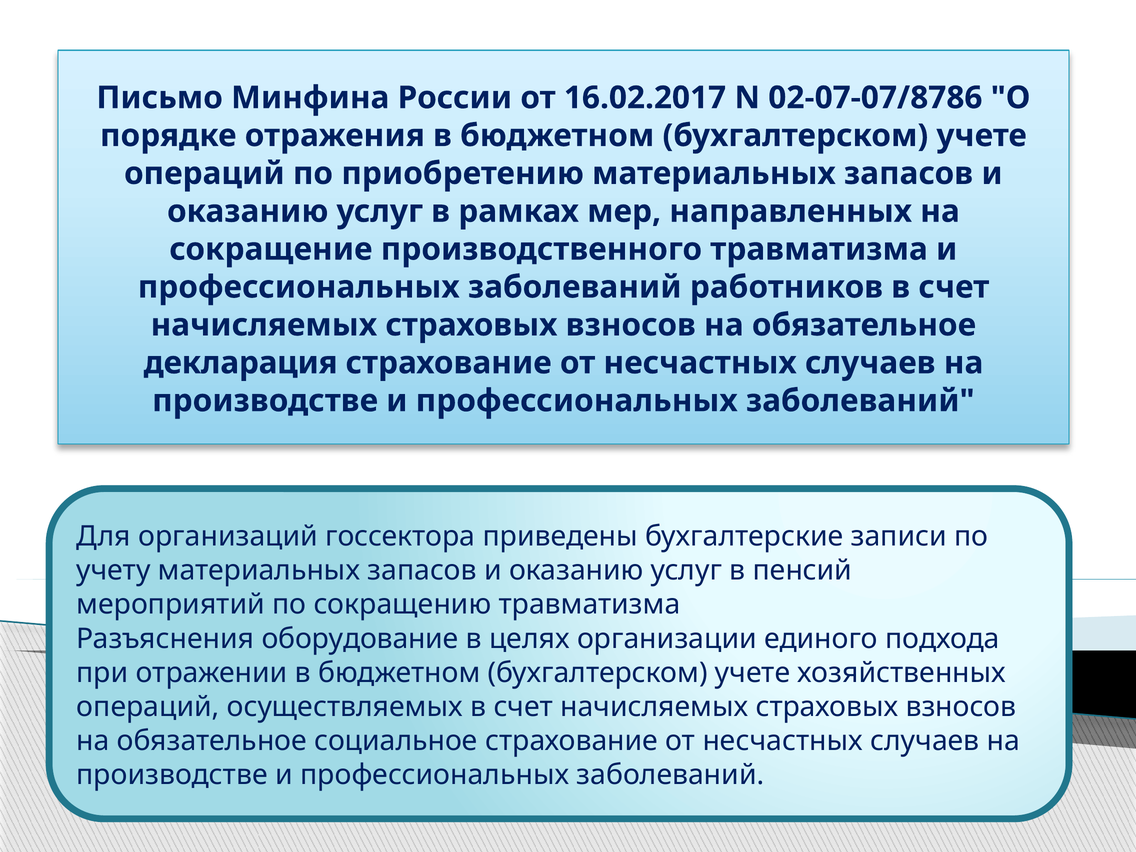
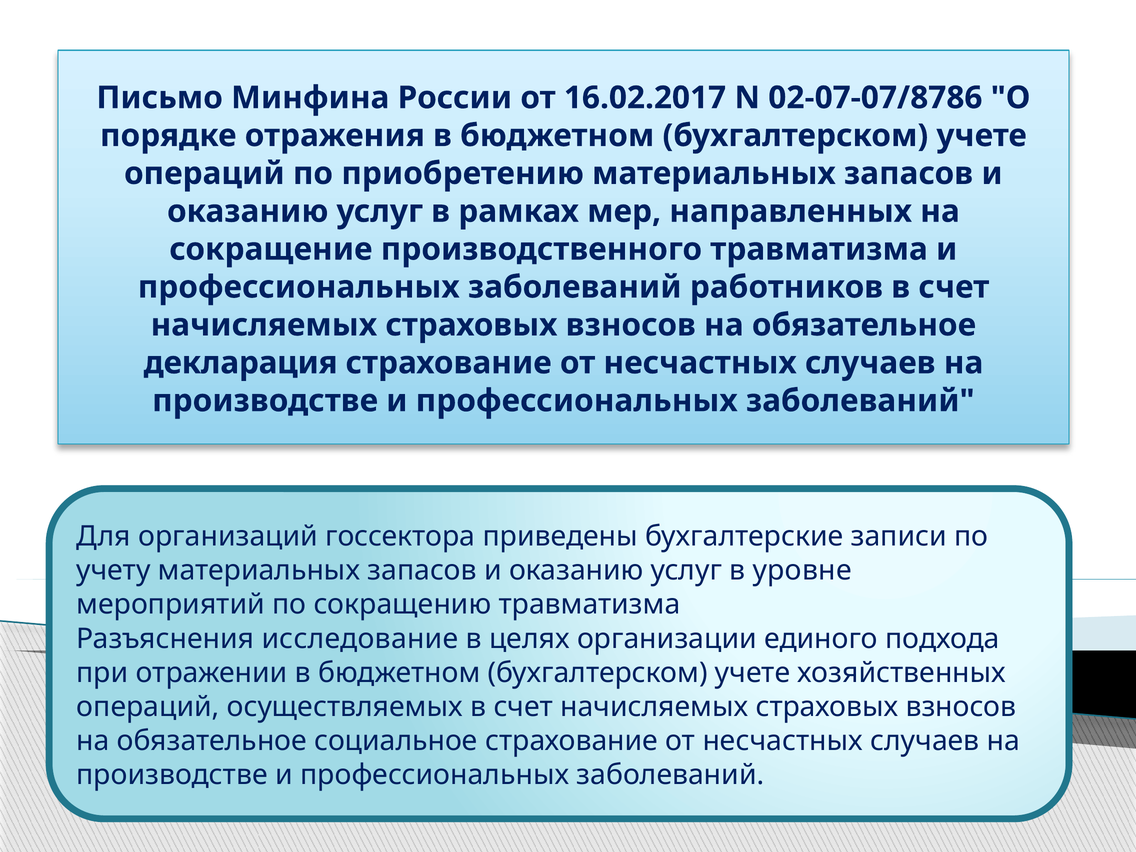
пенсий: пенсий -> уровне (802, 570)
оборудование: оборудование -> исследование (360, 639)
